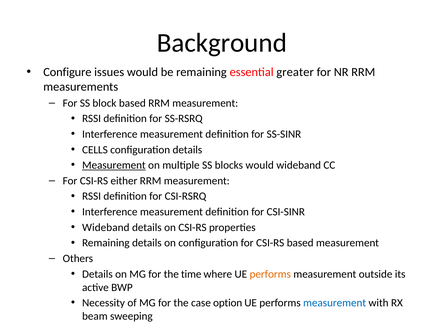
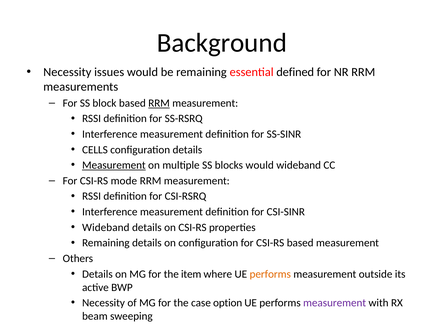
Configure: Configure -> Necessity (67, 72)
greater: greater -> defined (295, 72)
RRM underline: none -> present (159, 103)
either: either -> mode (124, 181)
time: time -> item (191, 274)
measurement colour: blue -> purple (335, 303)
